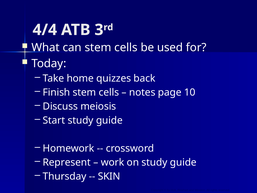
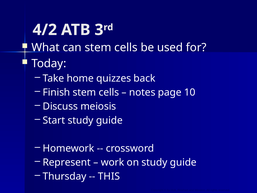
4/4: 4/4 -> 4/2 (45, 30)
SKIN: SKIN -> THIS (109, 176)
